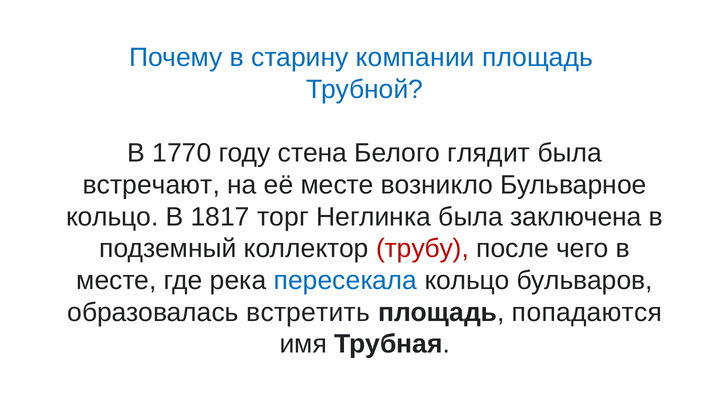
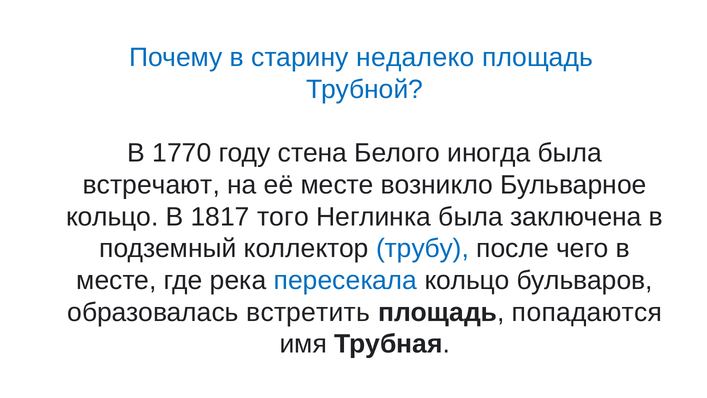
компании: компании -> недалеко (415, 58)
глядит: глядит -> иногда (489, 153)
торг: торг -> того (283, 217)
трубу colour: red -> blue (423, 248)
